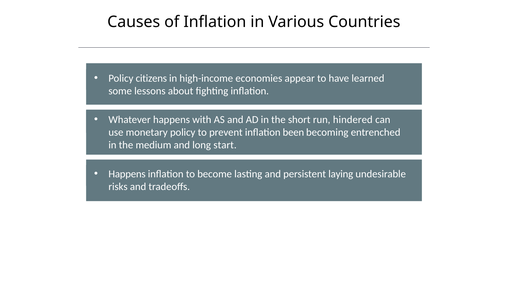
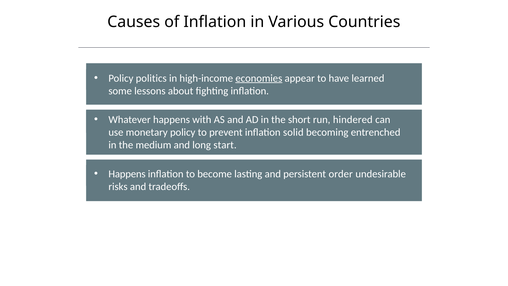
citizens: citizens -> politics (151, 78)
economies underline: none -> present (259, 78)
been: been -> solid (293, 132)
laying: laying -> order (341, 174)
